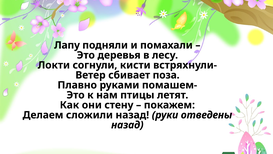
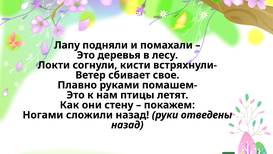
поза: поза -> свое (166, 75)
Делаем: Делаем -> Ногами (43, 115)
